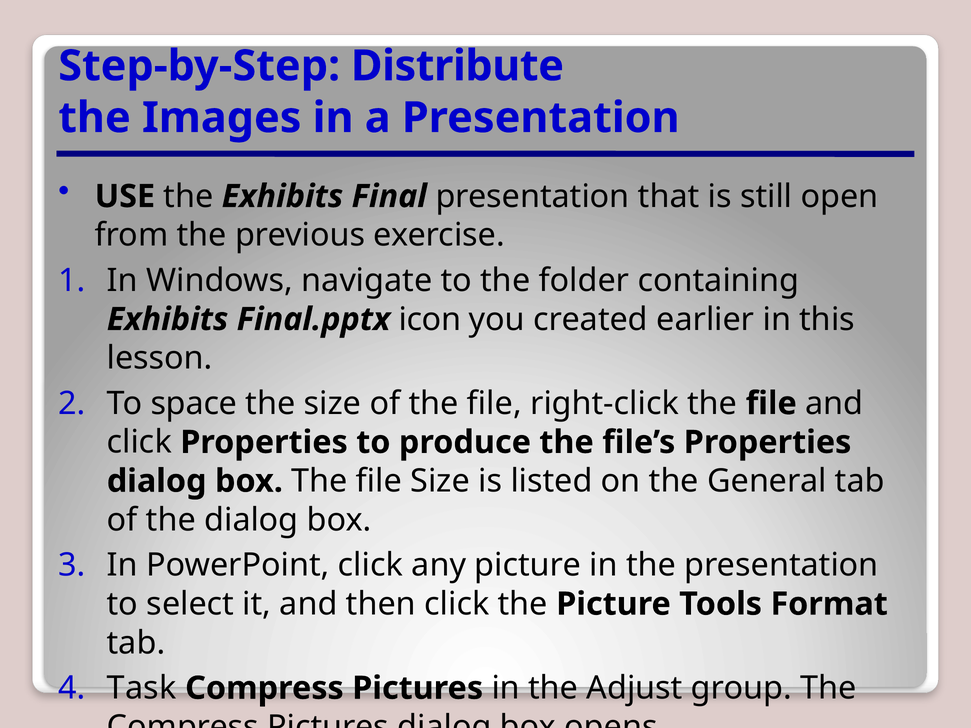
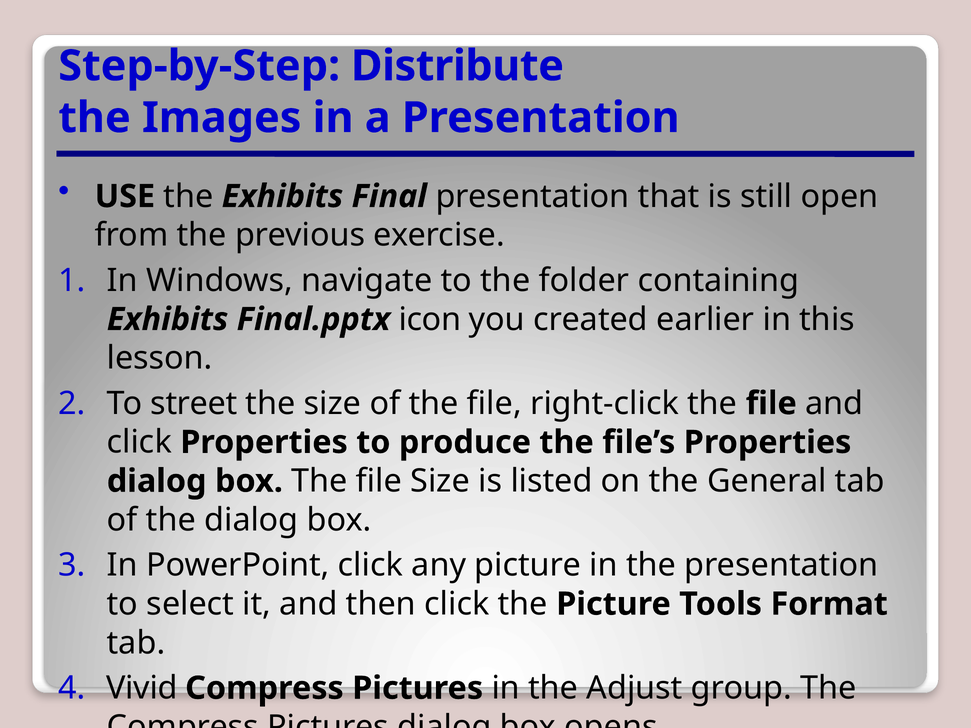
space: space -> street (194, 404)
Task: Task -> Vivid (142, 688)
